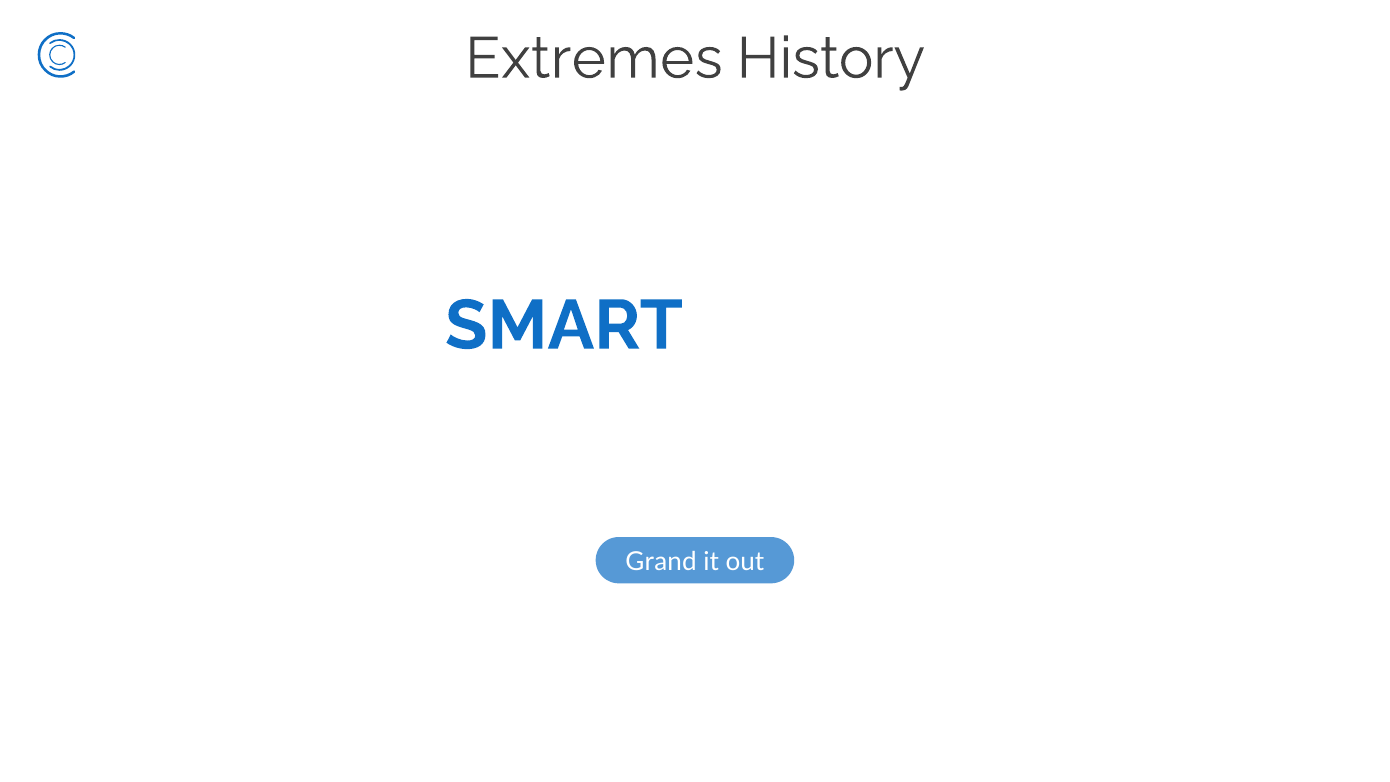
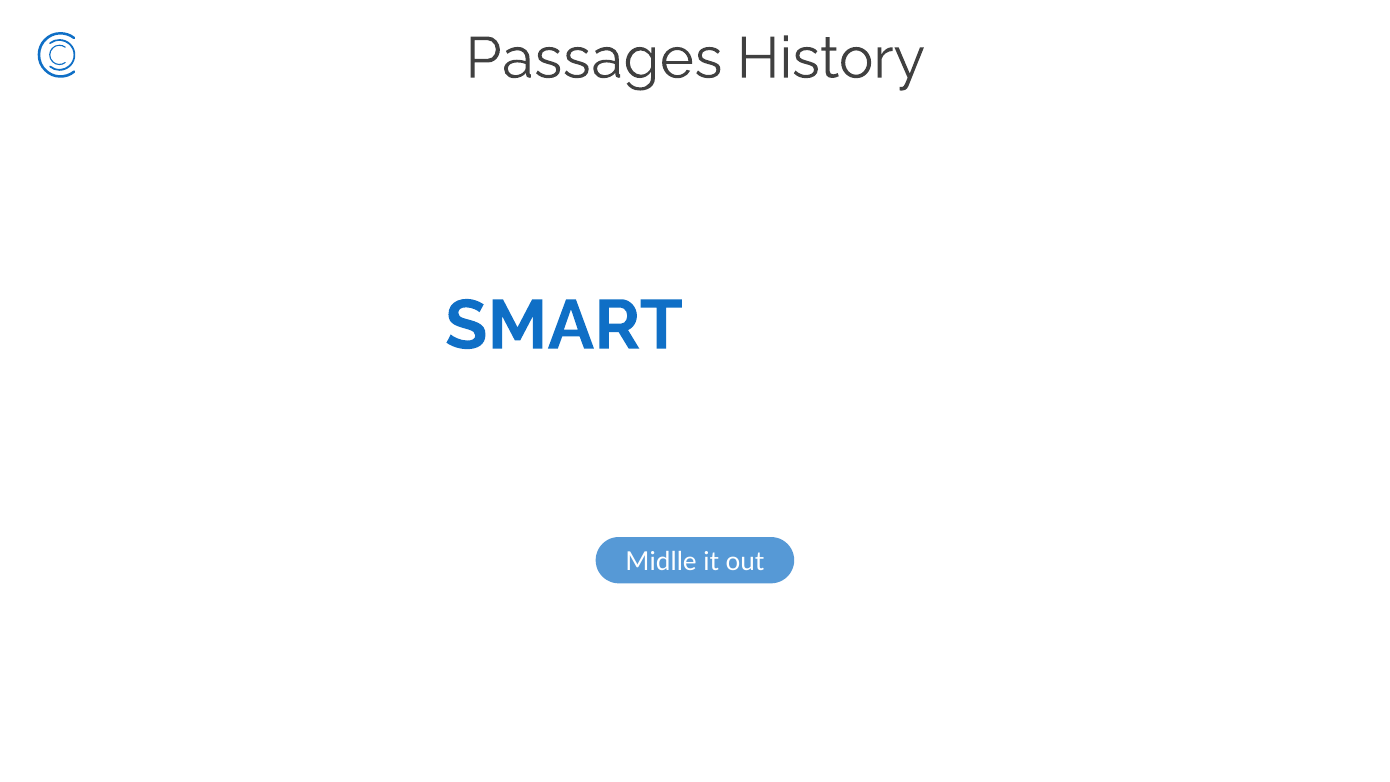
Extremes: Extremes -> Passages (594, 59)
Grand: Grand -> Midlle (661, 562)
